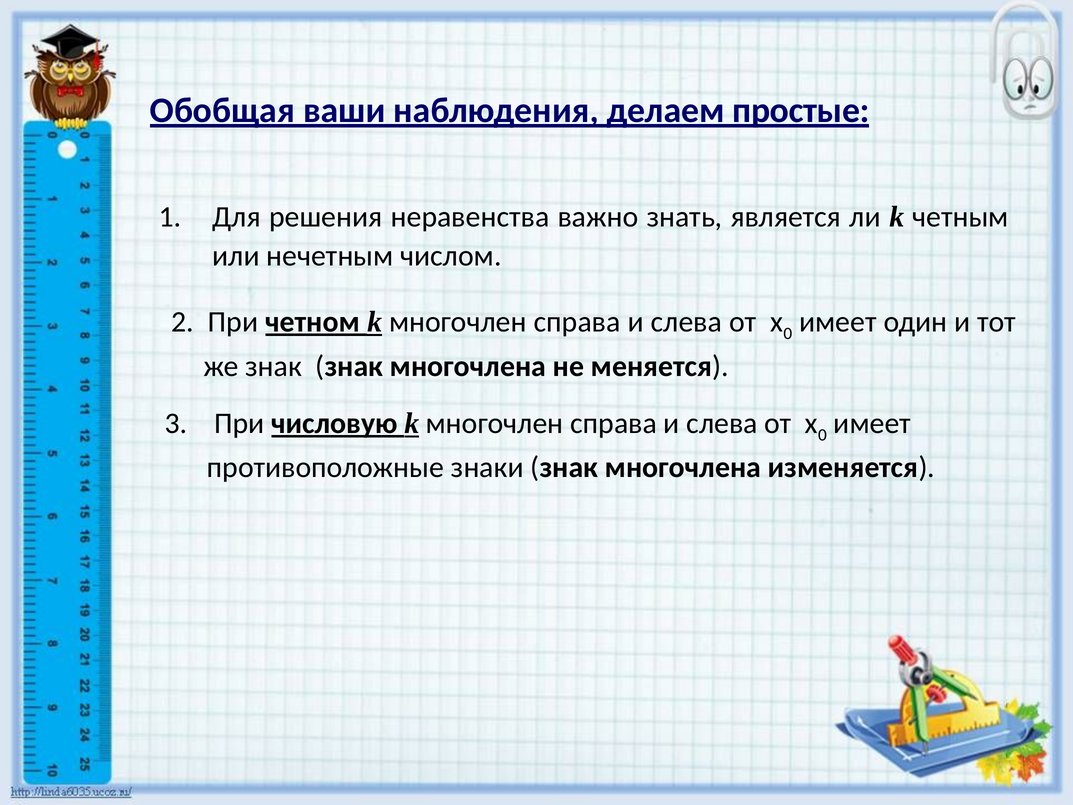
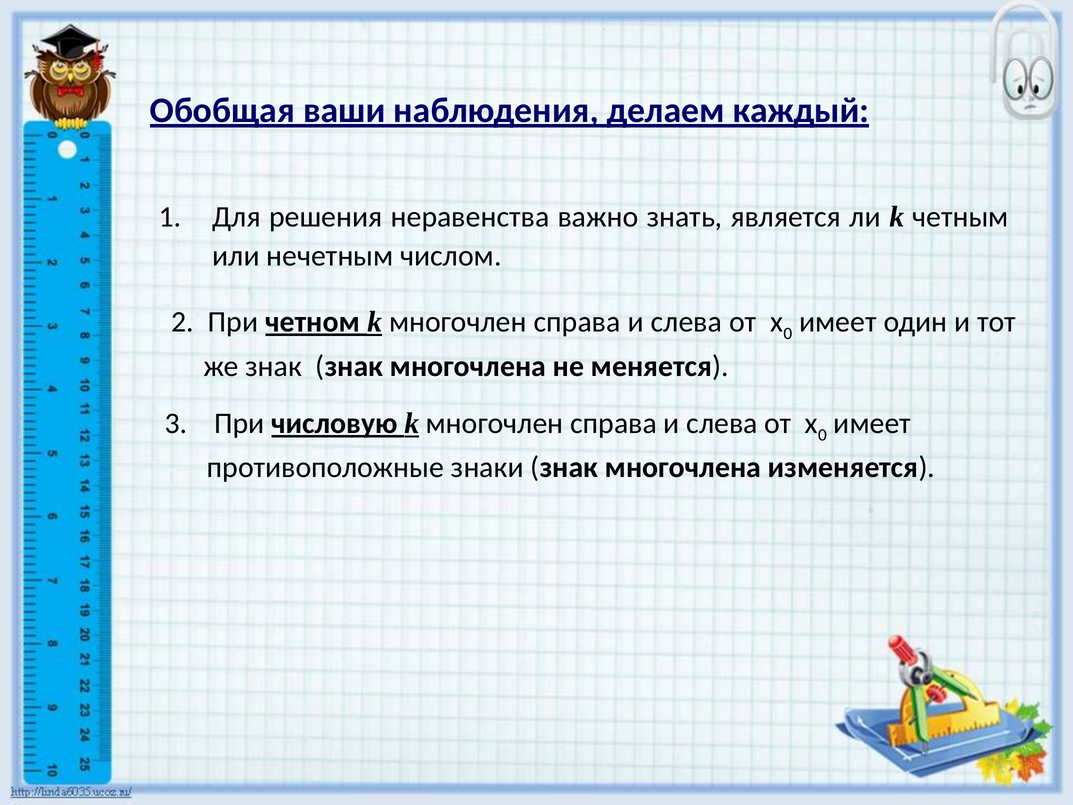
простые: простые -> каждый (801, 110)
